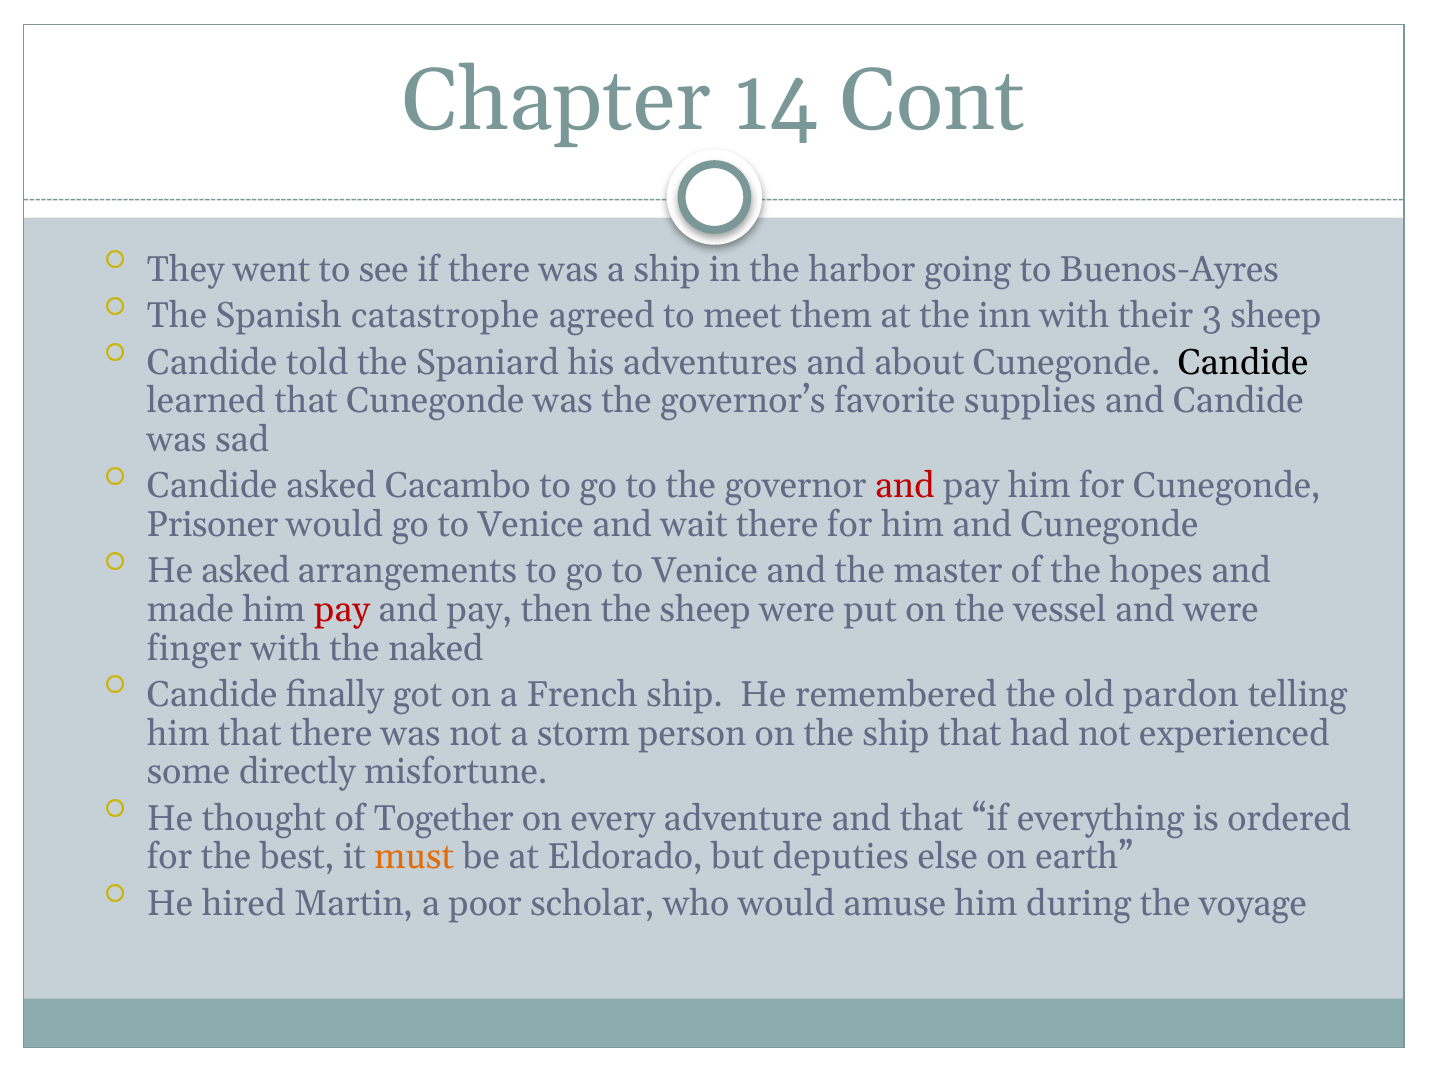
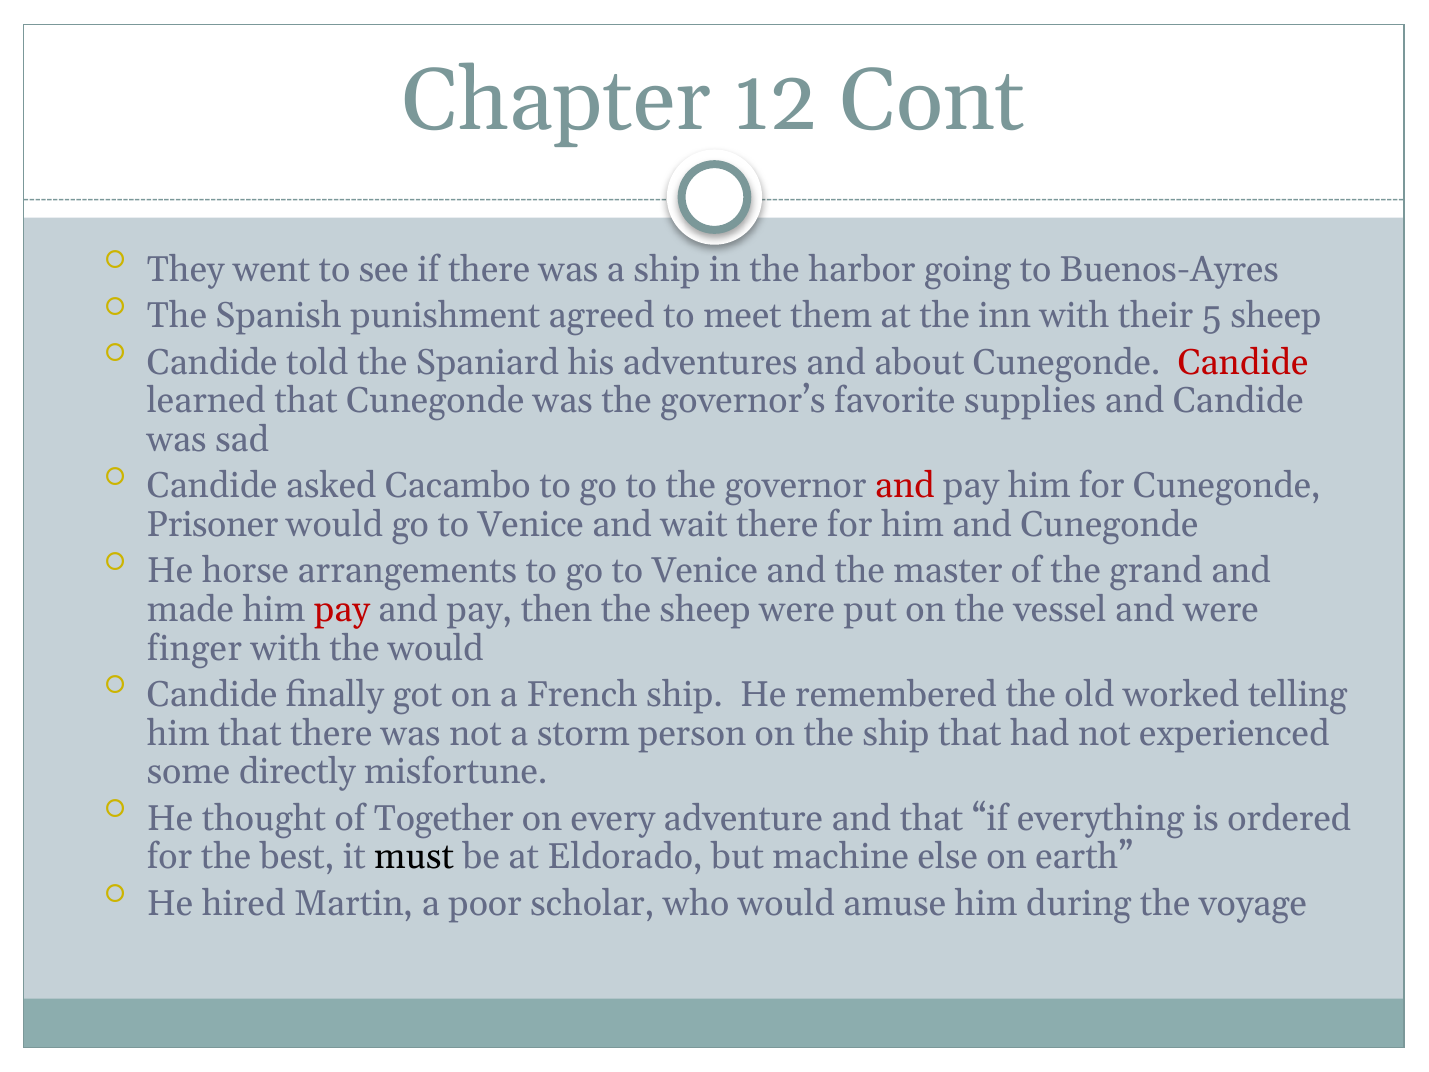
14: 14 -> 12 (775, 101)
catastrophe: catastrophe -> punishment (445, 316)
3: 3 -> 5 (1212, 316)
Candide colour: black -> red (1243, 362)
He asked: asked -> horse (245, 571)
hopes: hopes -> grand (1156, 571)
the naked: naked -> would (436, 648)
pardon: pardon -> worked (1181, 695)
must colour: orange -> black (414, 857)
deputies: deputies -> machine (841, 857)
